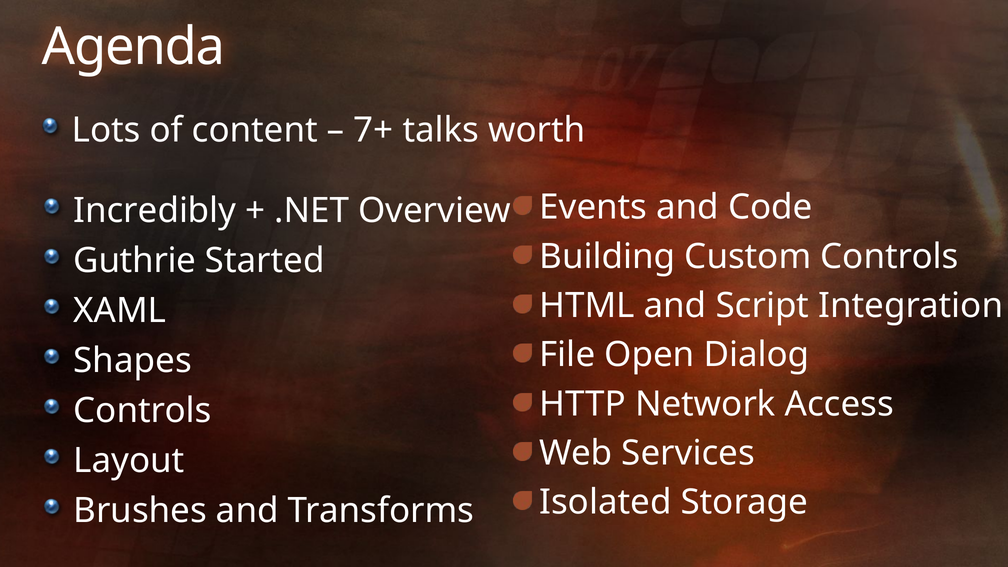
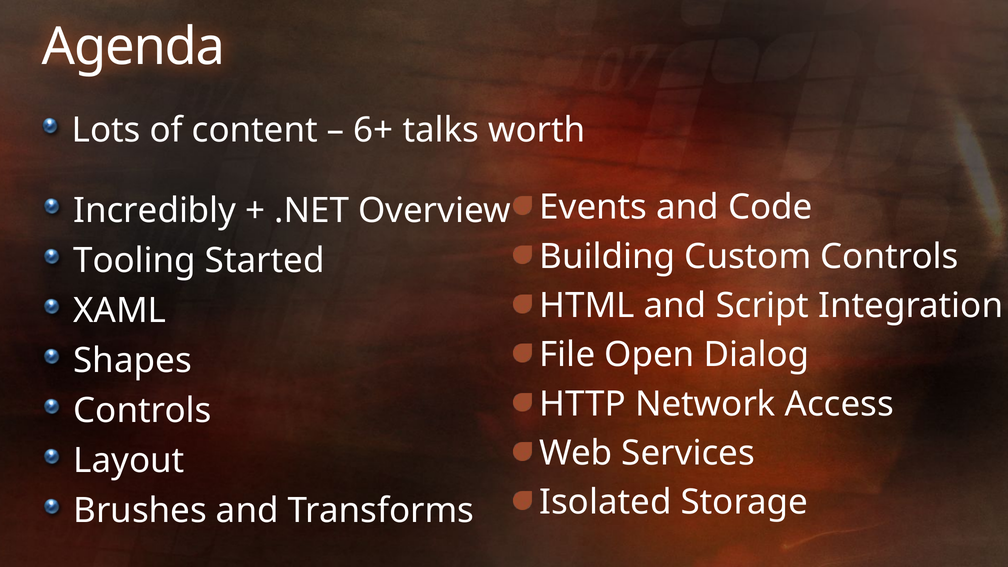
7+: 7+ -> 6+ (373, 130)
Guthrie: Guthrie -> Tooling (135, 261)
